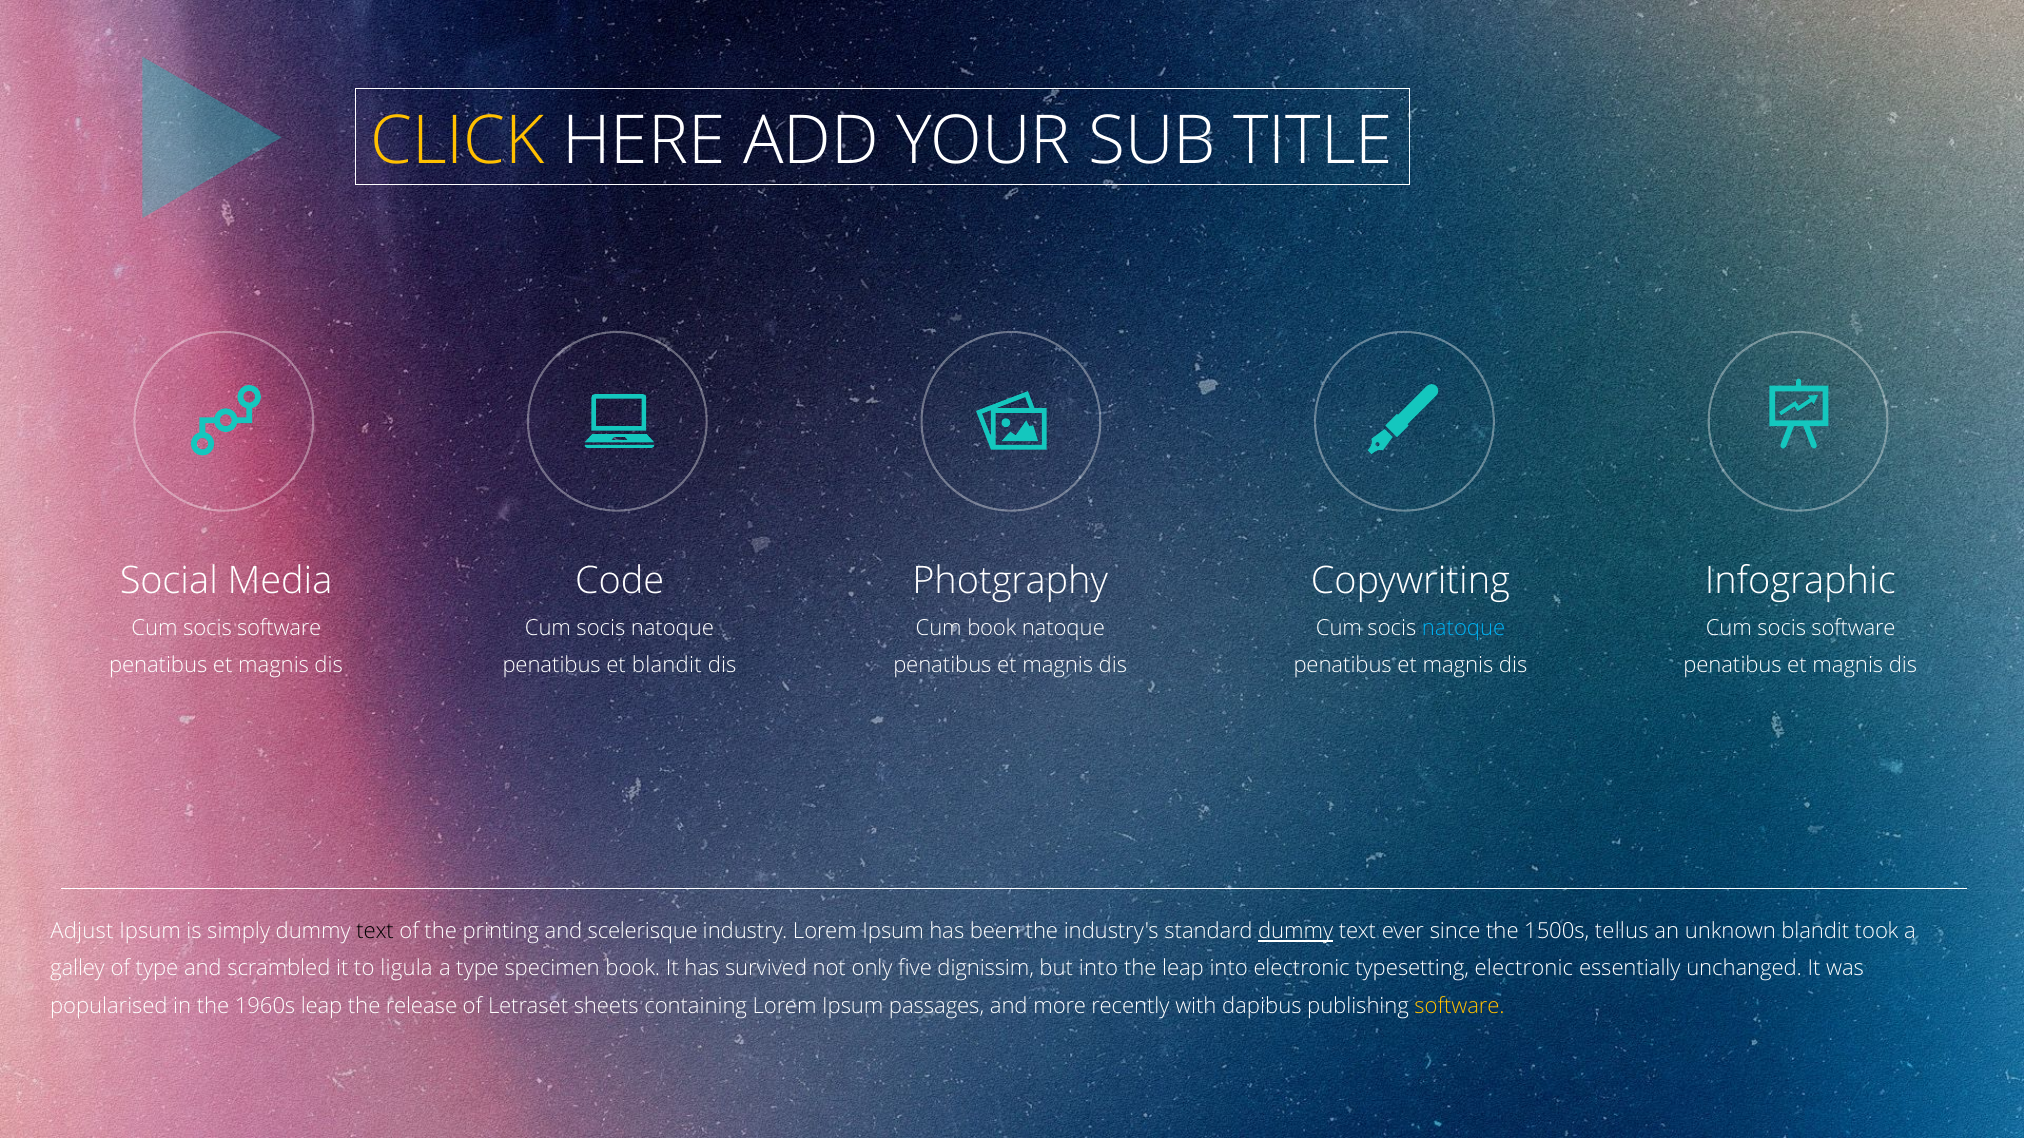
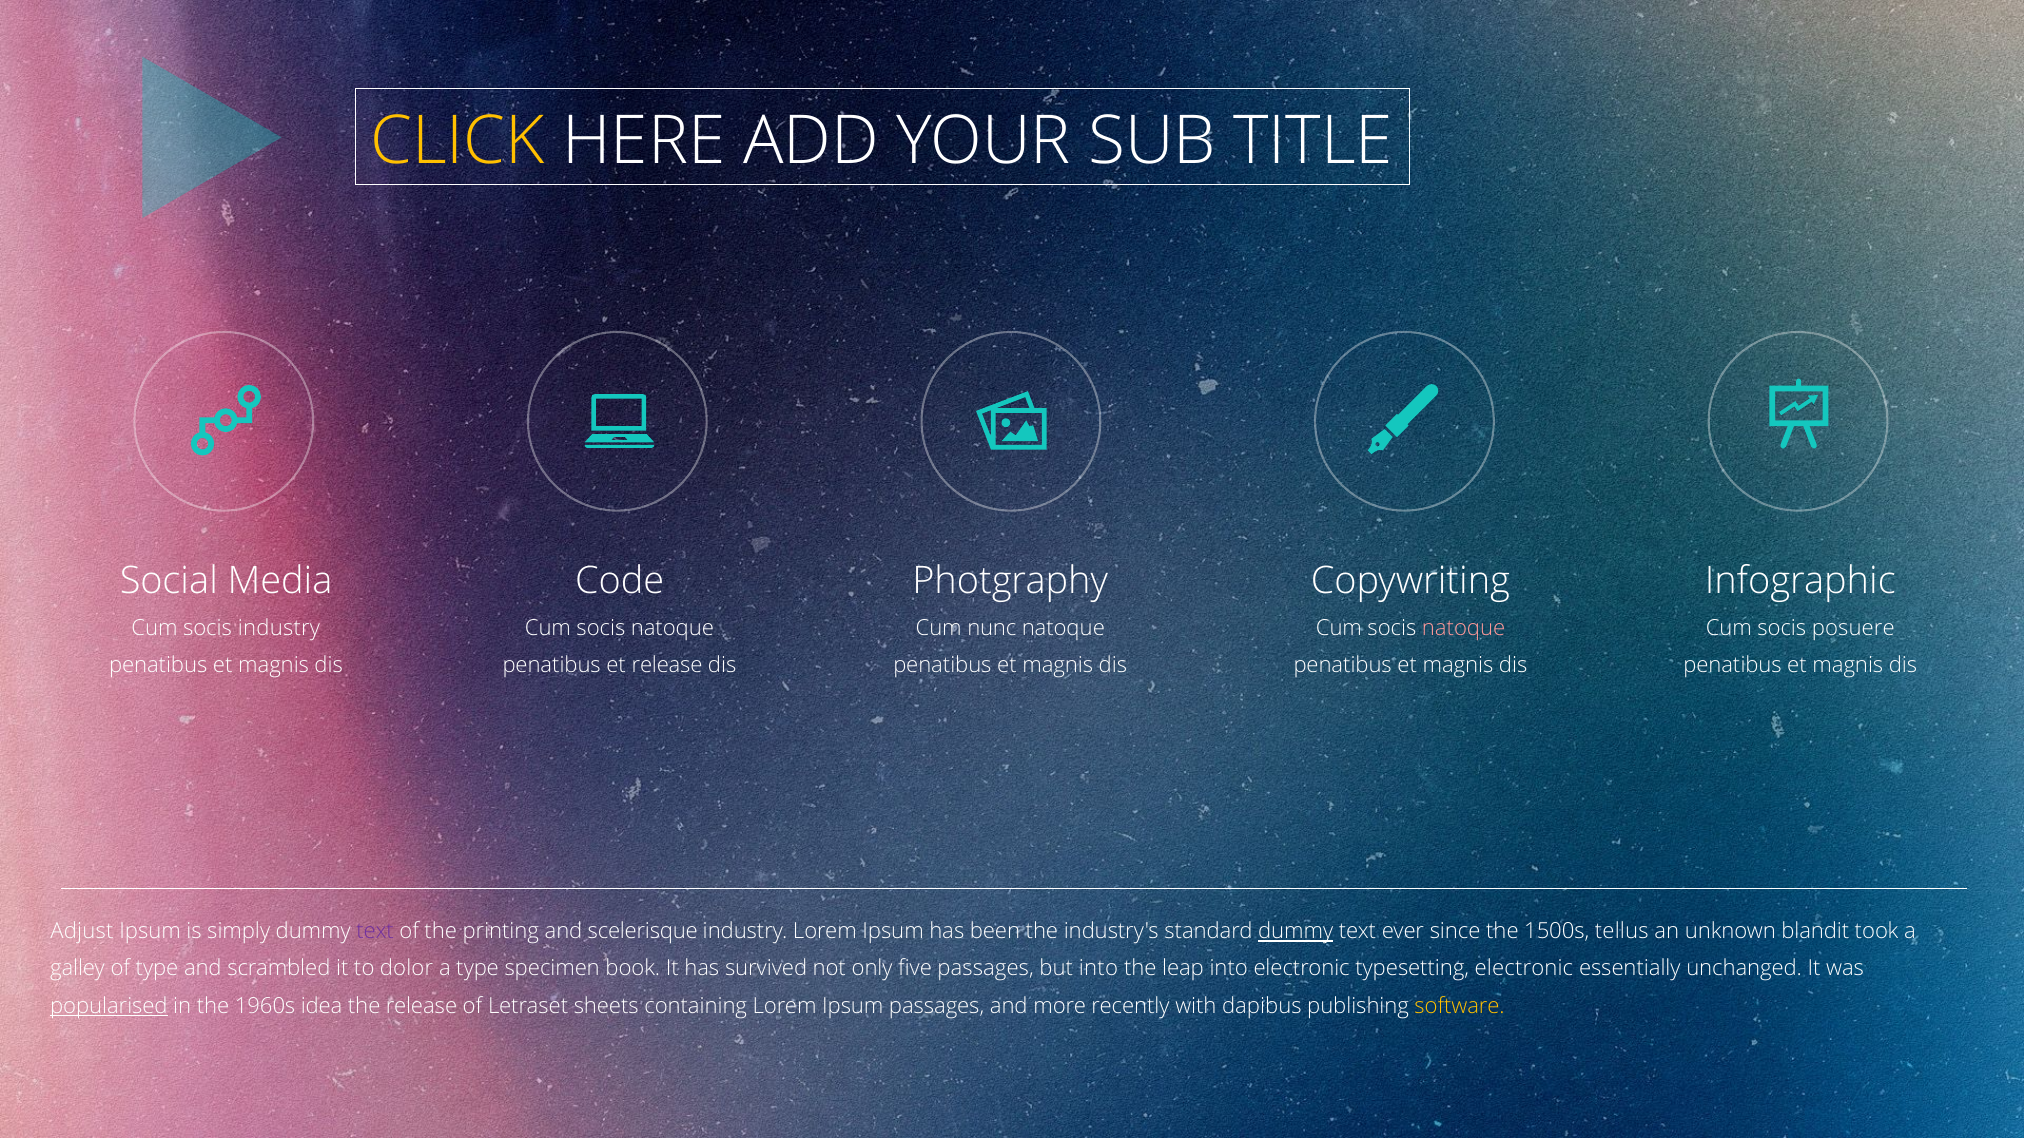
software: software -> industry (279, 628)
Cum book: book -> nunc (992, 628)
natoque colour: light blue -> pink (1464, 628)
software: software -> posuere (1853, 628)
et blandit: blandit -> release (667, 665)
text colour: black -> purple (375, 932)
ligula: ligula -> dolor (407, 969)
five dignissim: dignissim -> passages (986, 969)
popularised underline: none -> present (109, 1006)
1960s leap: leap -> idea (322, 1006)
